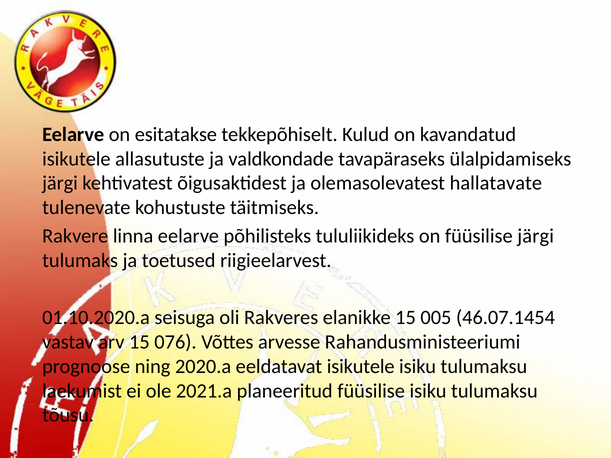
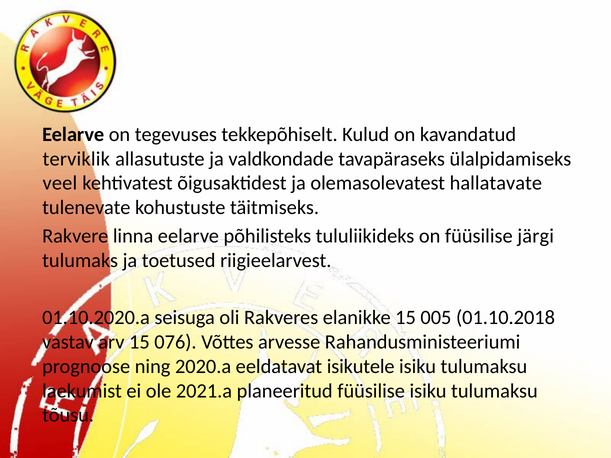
esitatakse: esitatakse -> tegevuses (176, 134)
isikutele: isikutele -> terviklik (76, 159)
järgi: järgi -> veel (60, 183)
46.07.1454: 46.07.1454 -> 01.10.2018 (506, 318)
